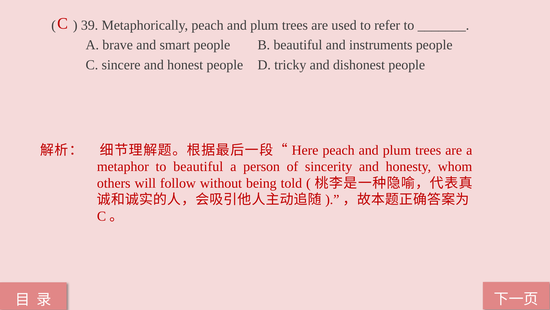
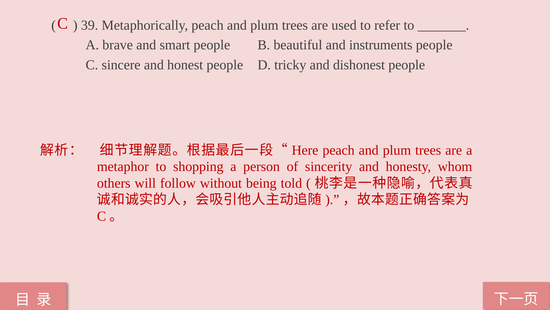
to beautiful: beautiful -> shopping (198, 166)
